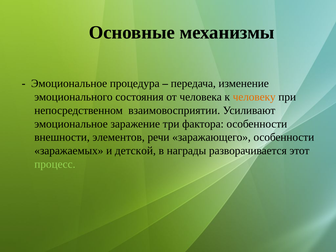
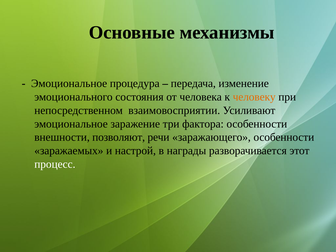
элементов: элементов -> позволяют (119, 137)
детской: детской -> настрой (135, 151)
процесс colour: light green -> white (55, 164)
